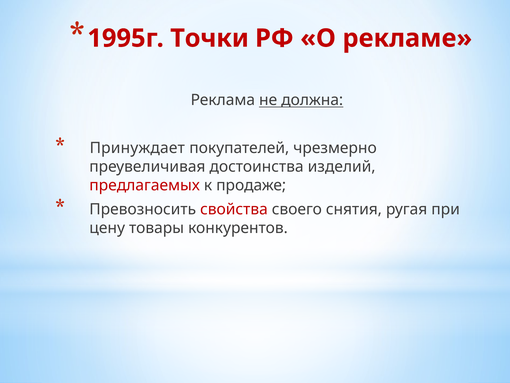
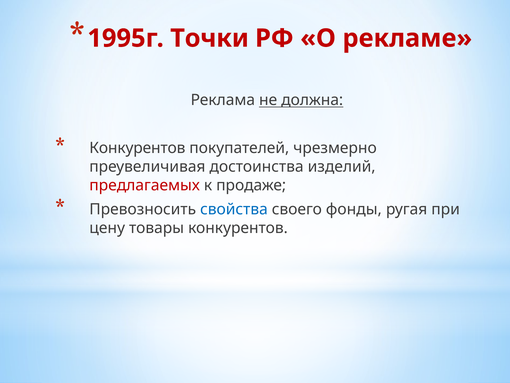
Принуждает: Принуждает -> Конкурентов (137, 148)
свойства colour: red -> blue (234, 209)
снятия: снятия -> фонды (354, 209)
